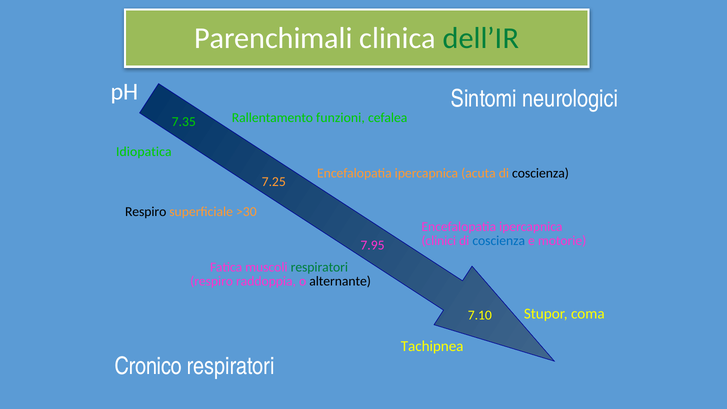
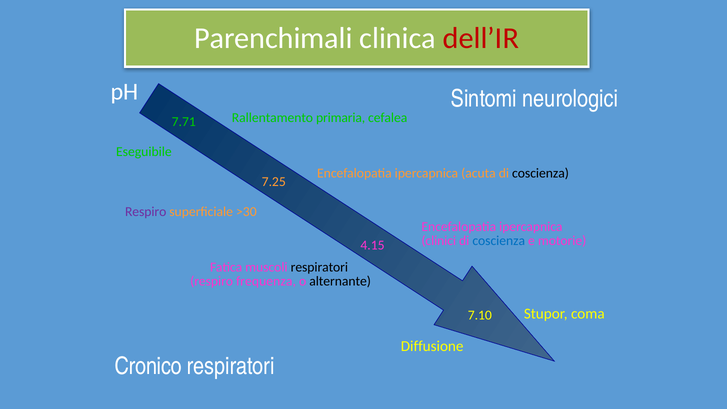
dell’IR colour: green -> red (481, 38)
funzioni: funzioni -> primaria (341, 118)
7.35: 7.35 -> 7.71 (184, 122)
Idiopatica: Idiopatica -> Eseguibile (144, 152)
Respiro colour: black -> purple (146, 212)
7.95: 7.95 -> 4.15 (372, 245)
respiratori colour: green -> black (319, 267)
raddoppia: raddoppia -> frequenza (266, 281)
Tachipnea: Tachipnea -> Diffusione (432, 346)
